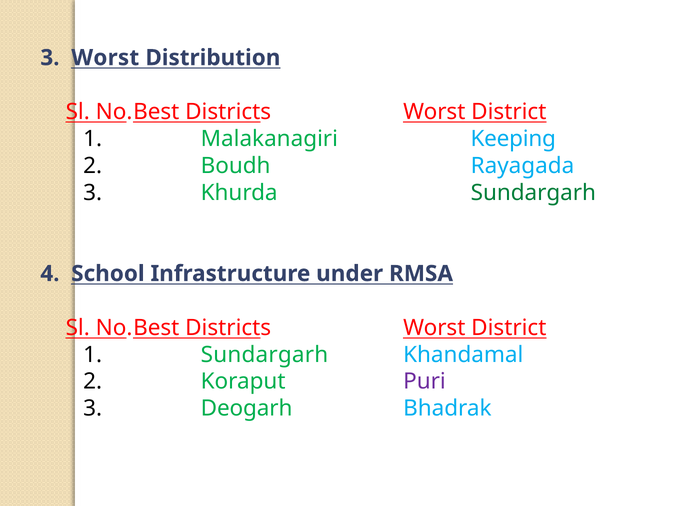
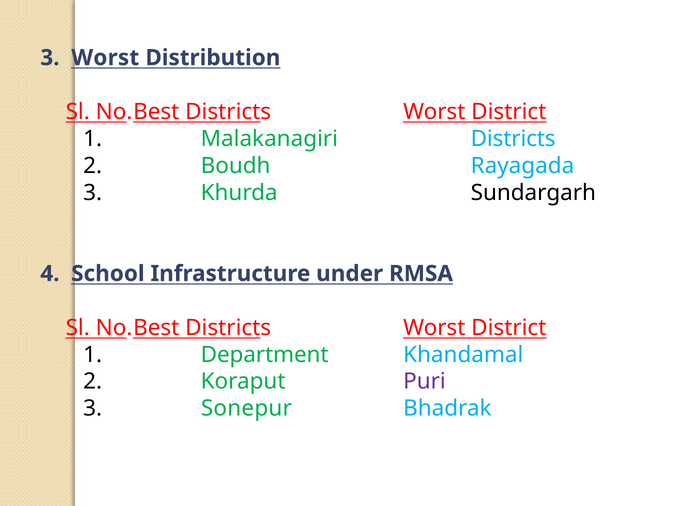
Malakanagiri Keeping: Keeping -> Districts (513, 139)
Sundargarh colour: green -> black (533, 193)
1 Sundargarh: Sundargarh -> Department (265, 355)
Deogarh: Deogarh -> Sonepur (246, 409)
